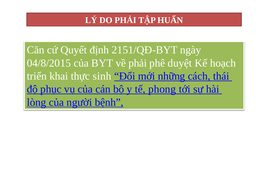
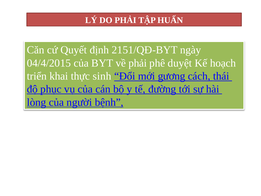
04/8/2015: 04/8/2015 -> 04/4/2015 (49, 63)
những: những -> gương (172, 76)
phong: phong -> đường (162, 89)
